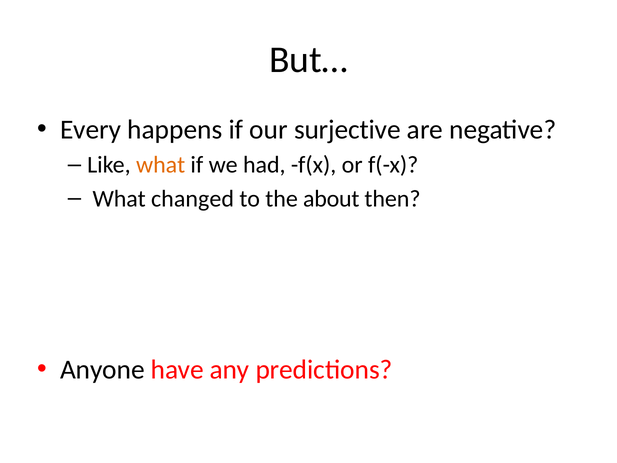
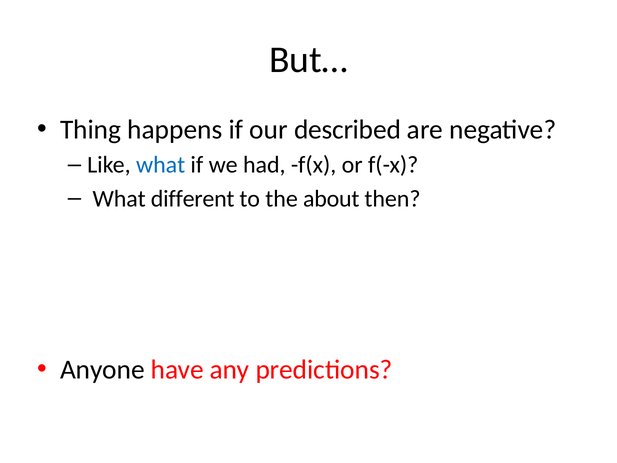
Every: Every -> Thing (91, 129)
surjective: surjective -> described (347, 129)
what colour: orange -> blue (161, 165)
changed: changed -> different (193, 198)
